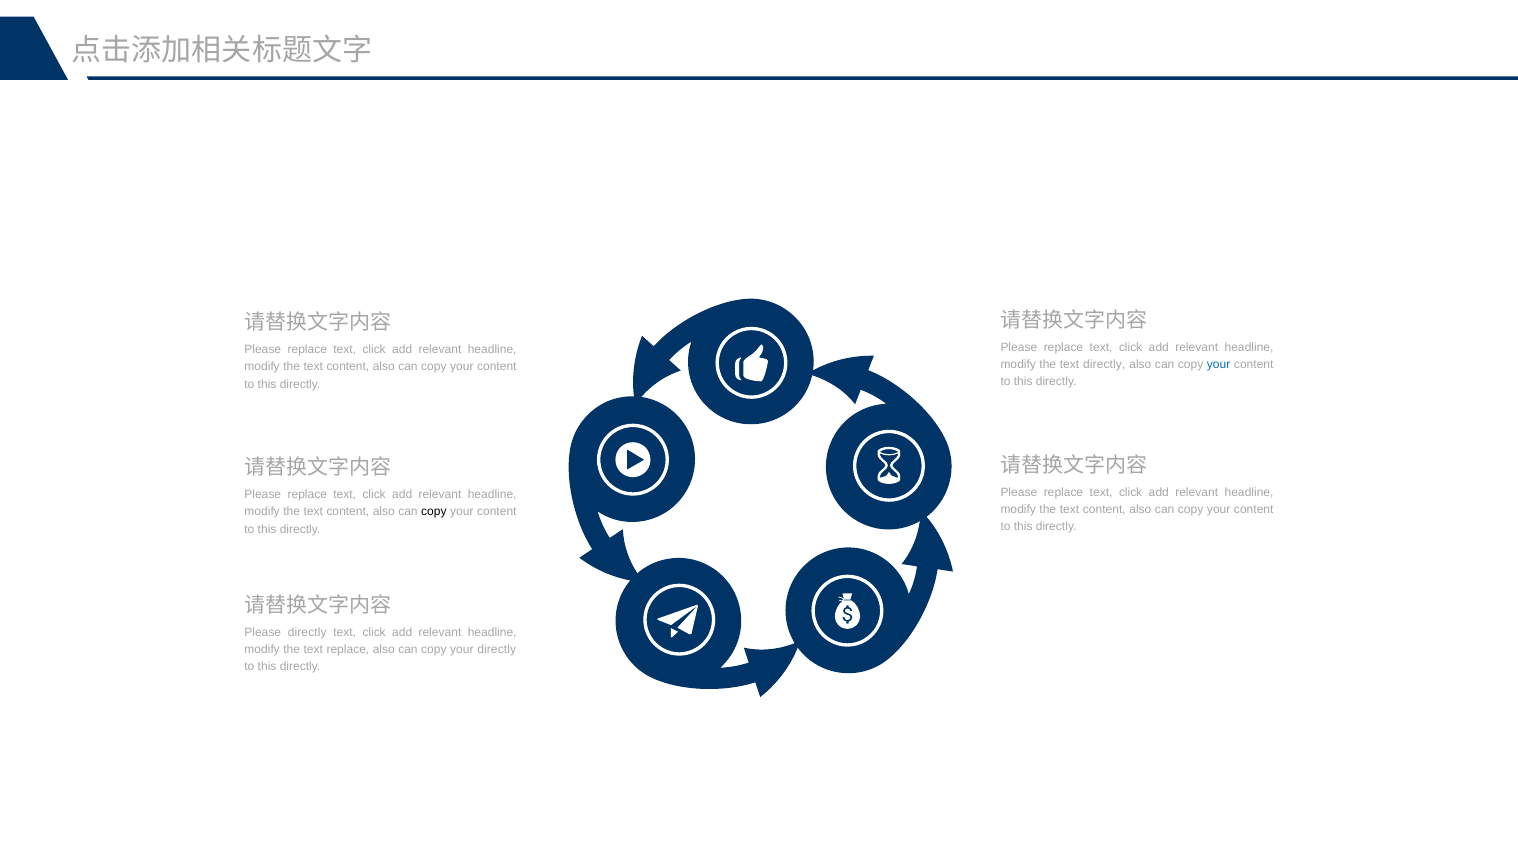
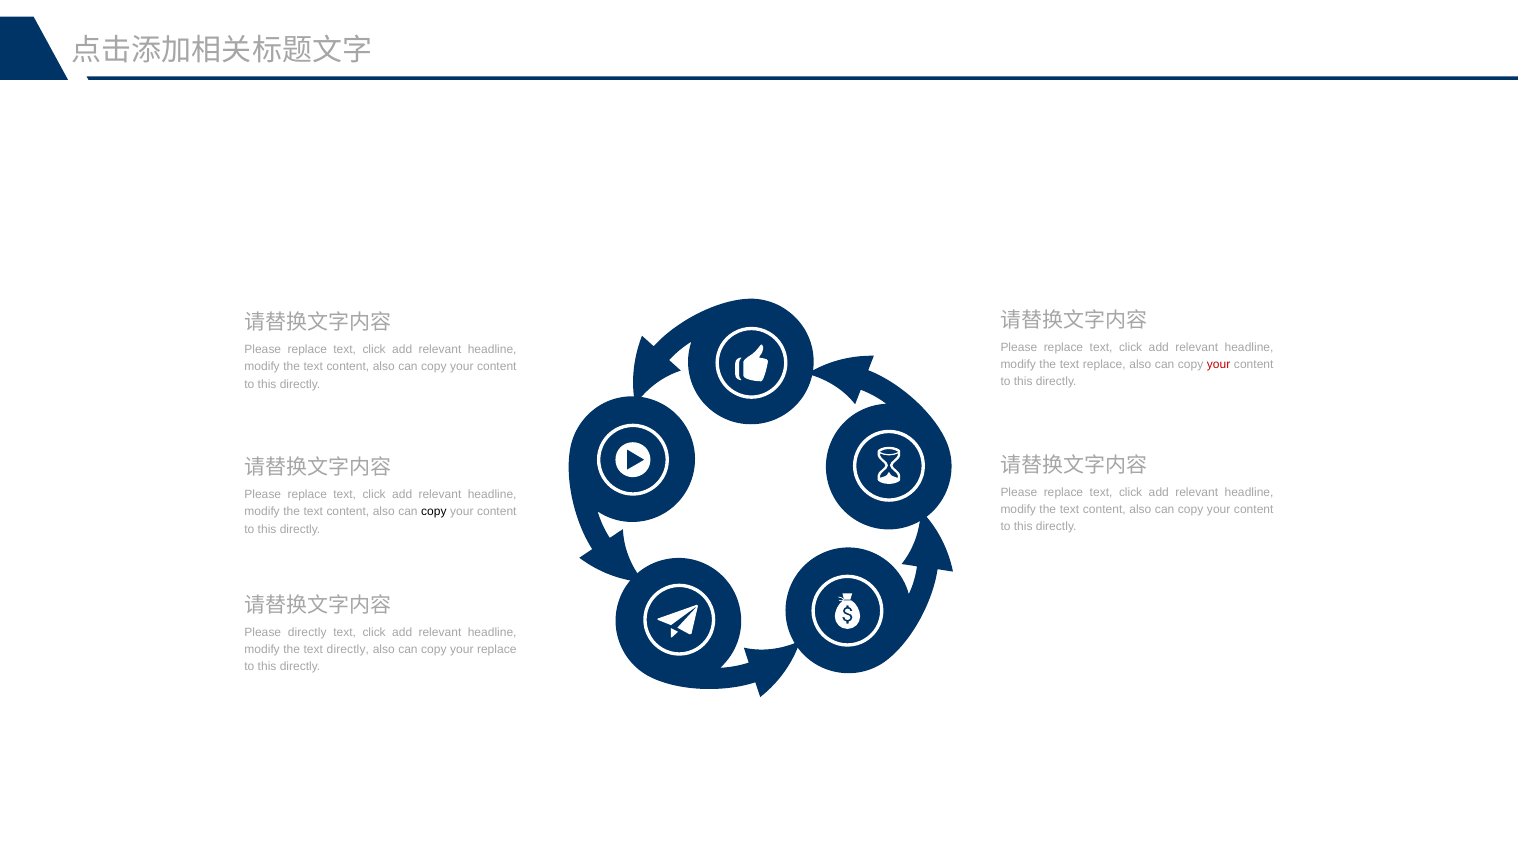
text directly: directly -> replace (1104, 365)
your colour: blue -> red (1219, 365)
text replace: replace -> directly (348, 650)
your directly: directly -> replace (497, 650)
